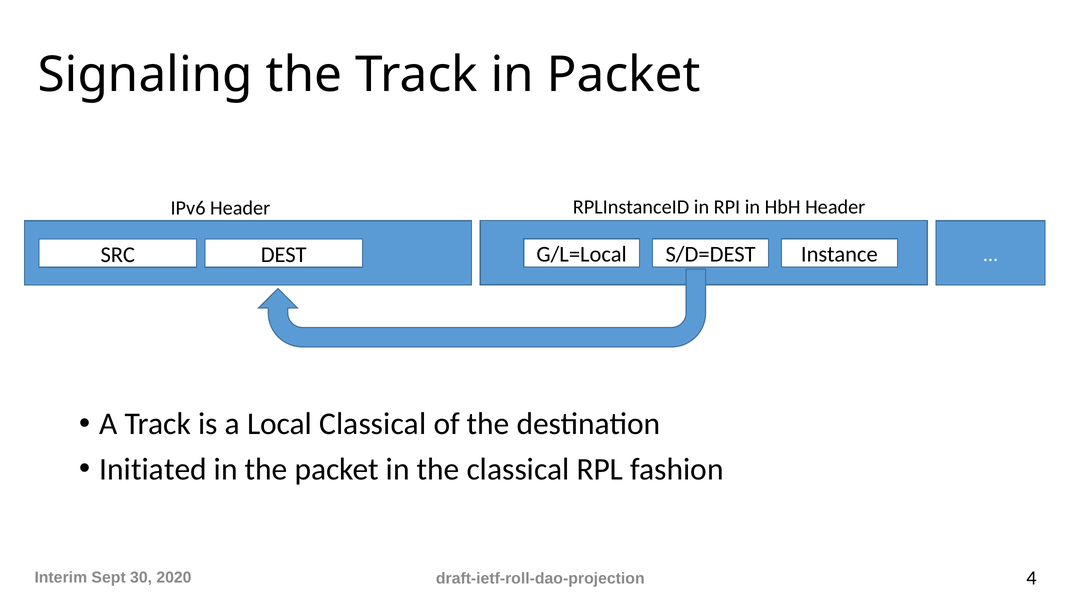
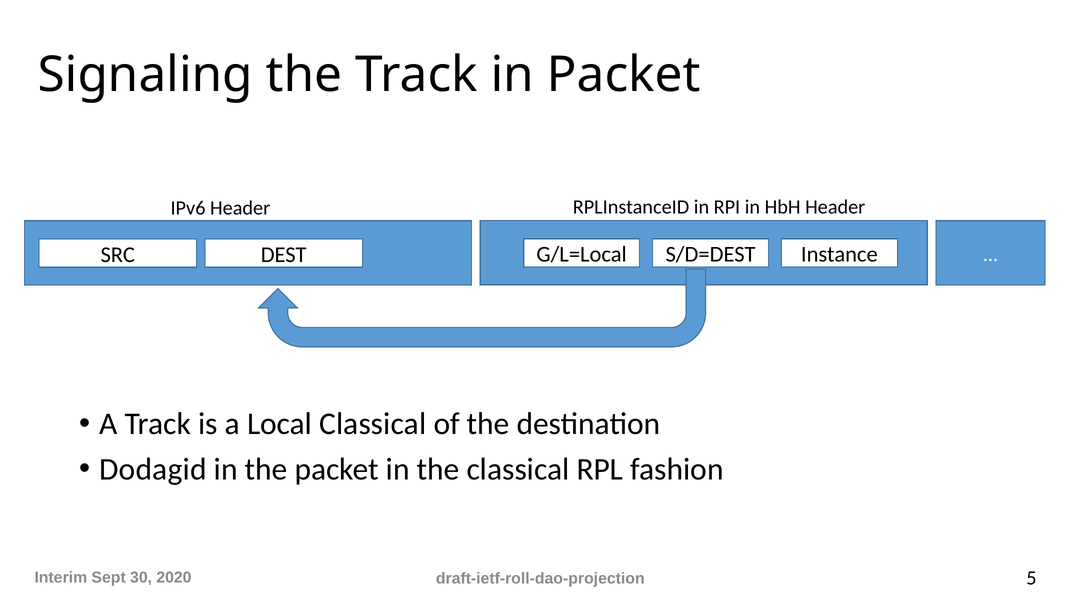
Initiated: Initiated -> Dodagid (153, 469)
4: 4 -> 5 (1032, 578)
